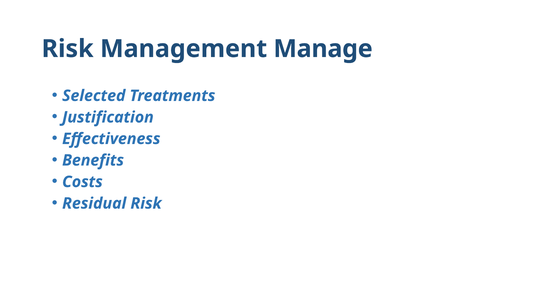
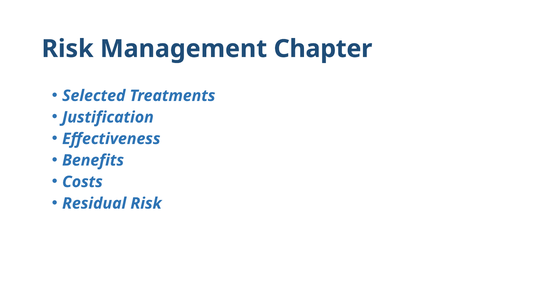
Manage: Manage -> Chapter (323, 49)
